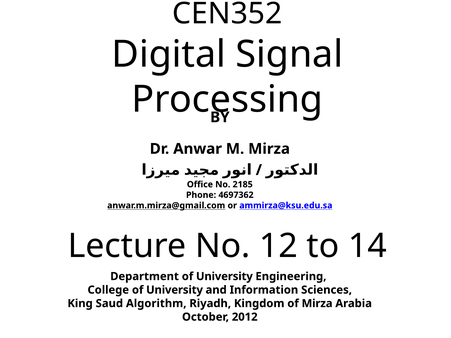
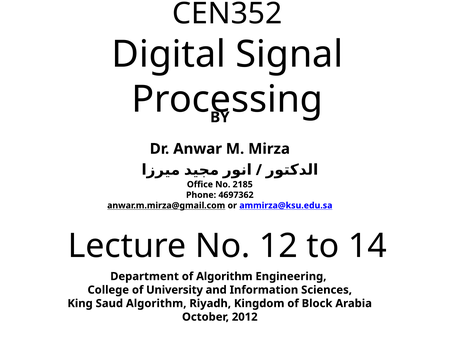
Department of University: University -> Algorithm (224, 277)
of Mirza: Mirza -> Block (317, 304)
